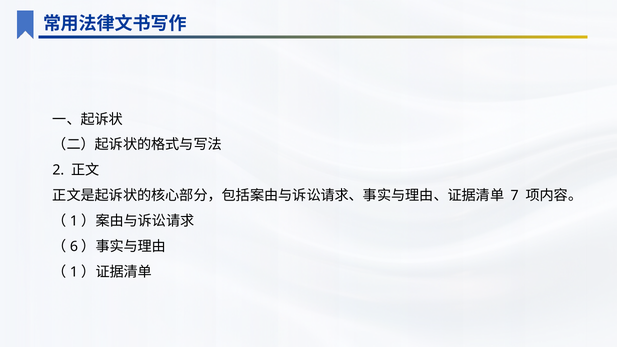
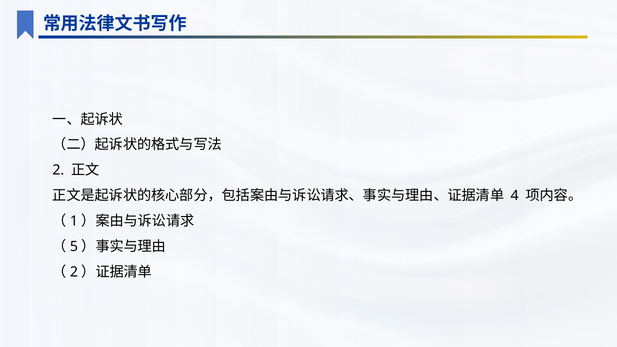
7: 7 -> 4 (515, 196)
6: 6 -> 5 (74, 247)
1: 1 -> 2 (74, 272)
